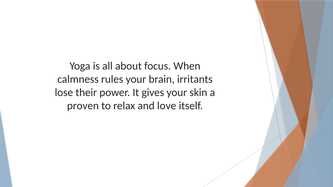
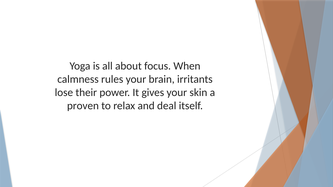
love: love -> deal (167, 106)
